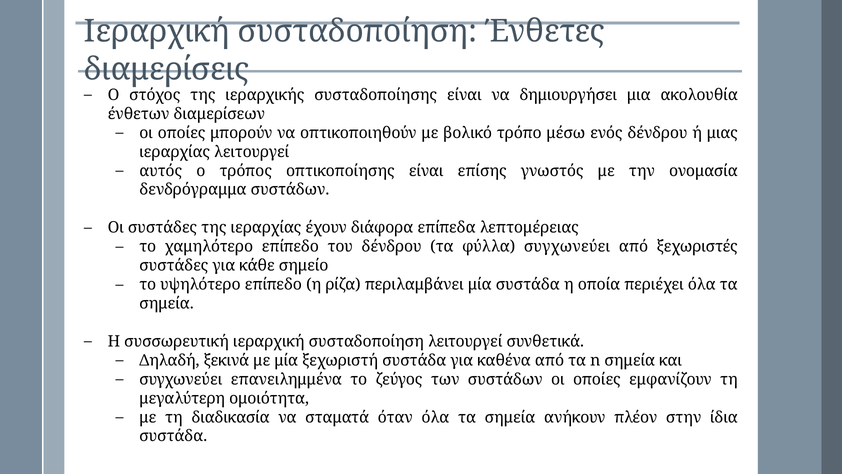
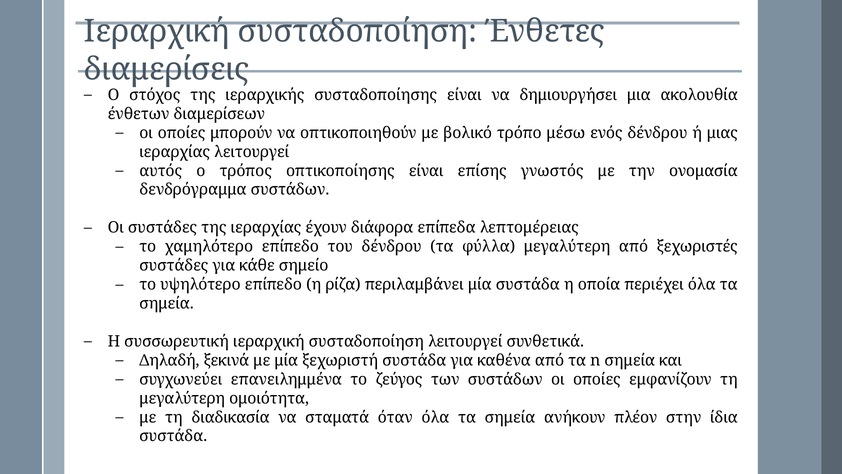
φύλλα συγχωνεύει: συγχωνεύει -> μεγαλύτερη (567, 247)
